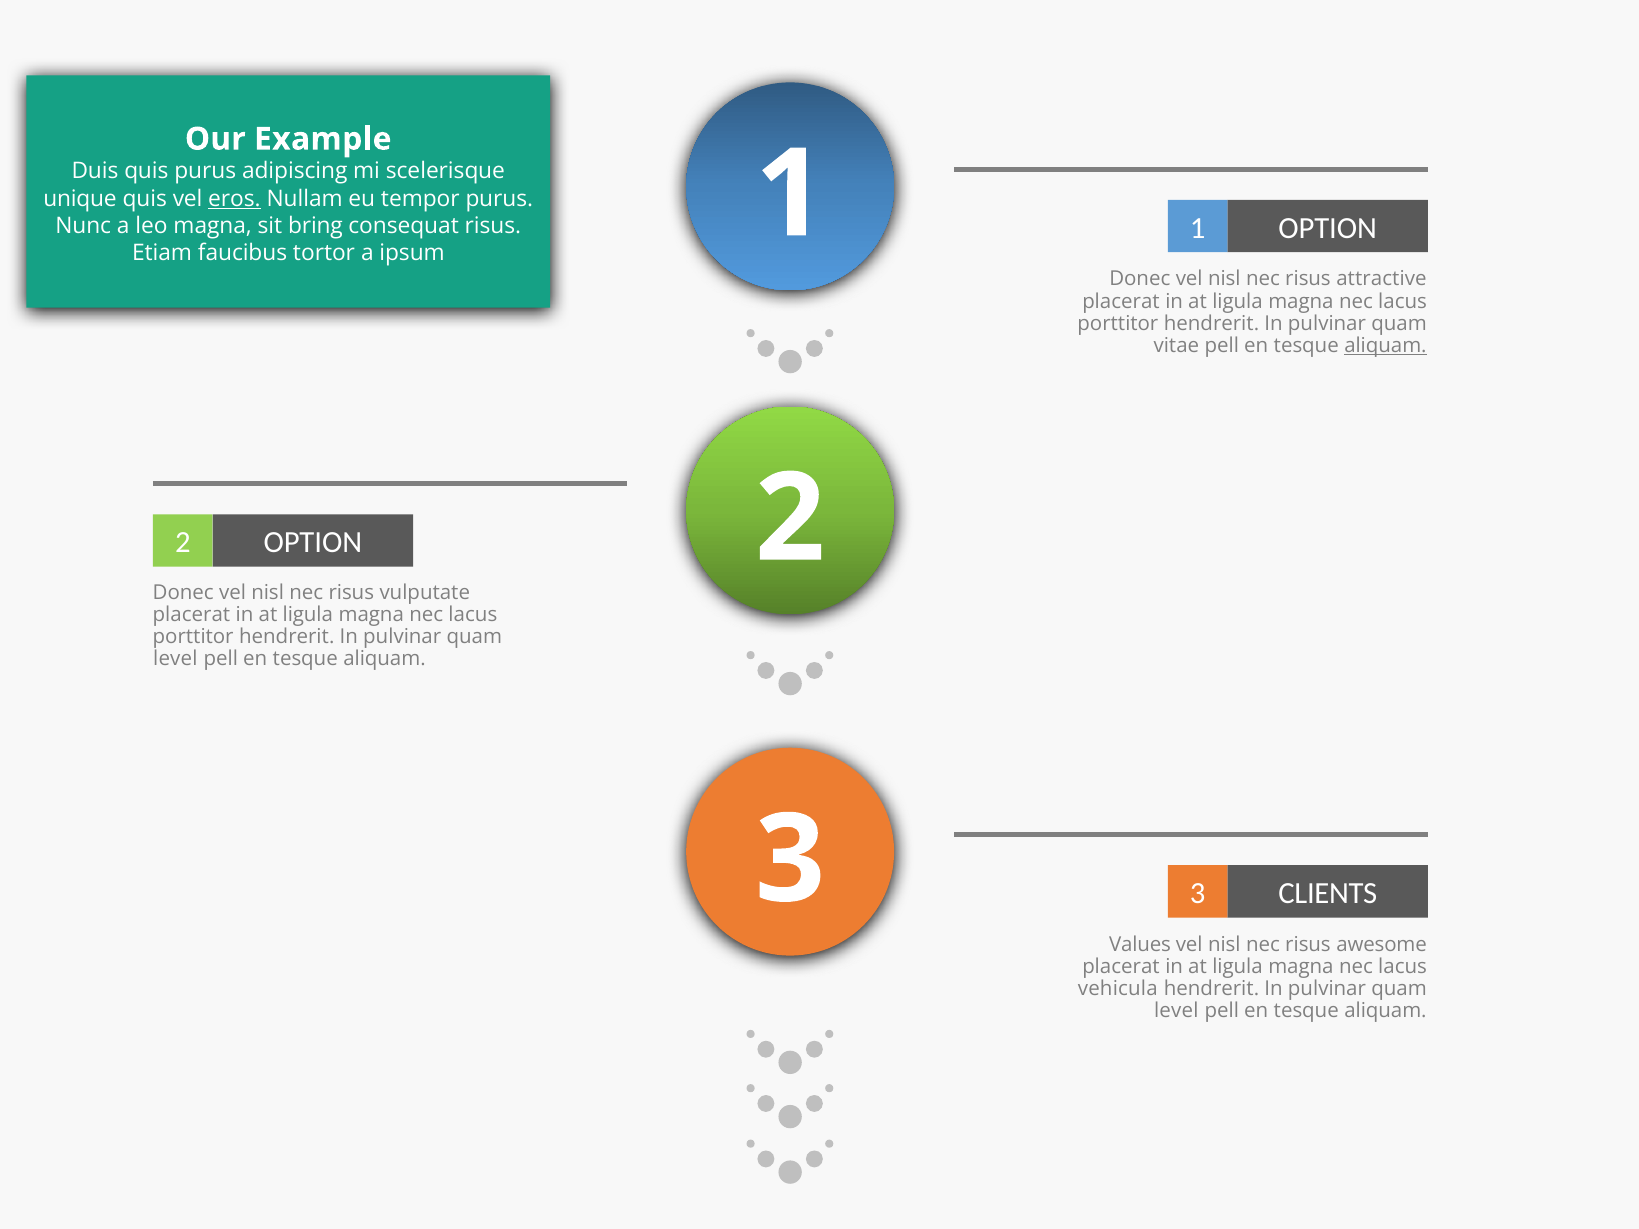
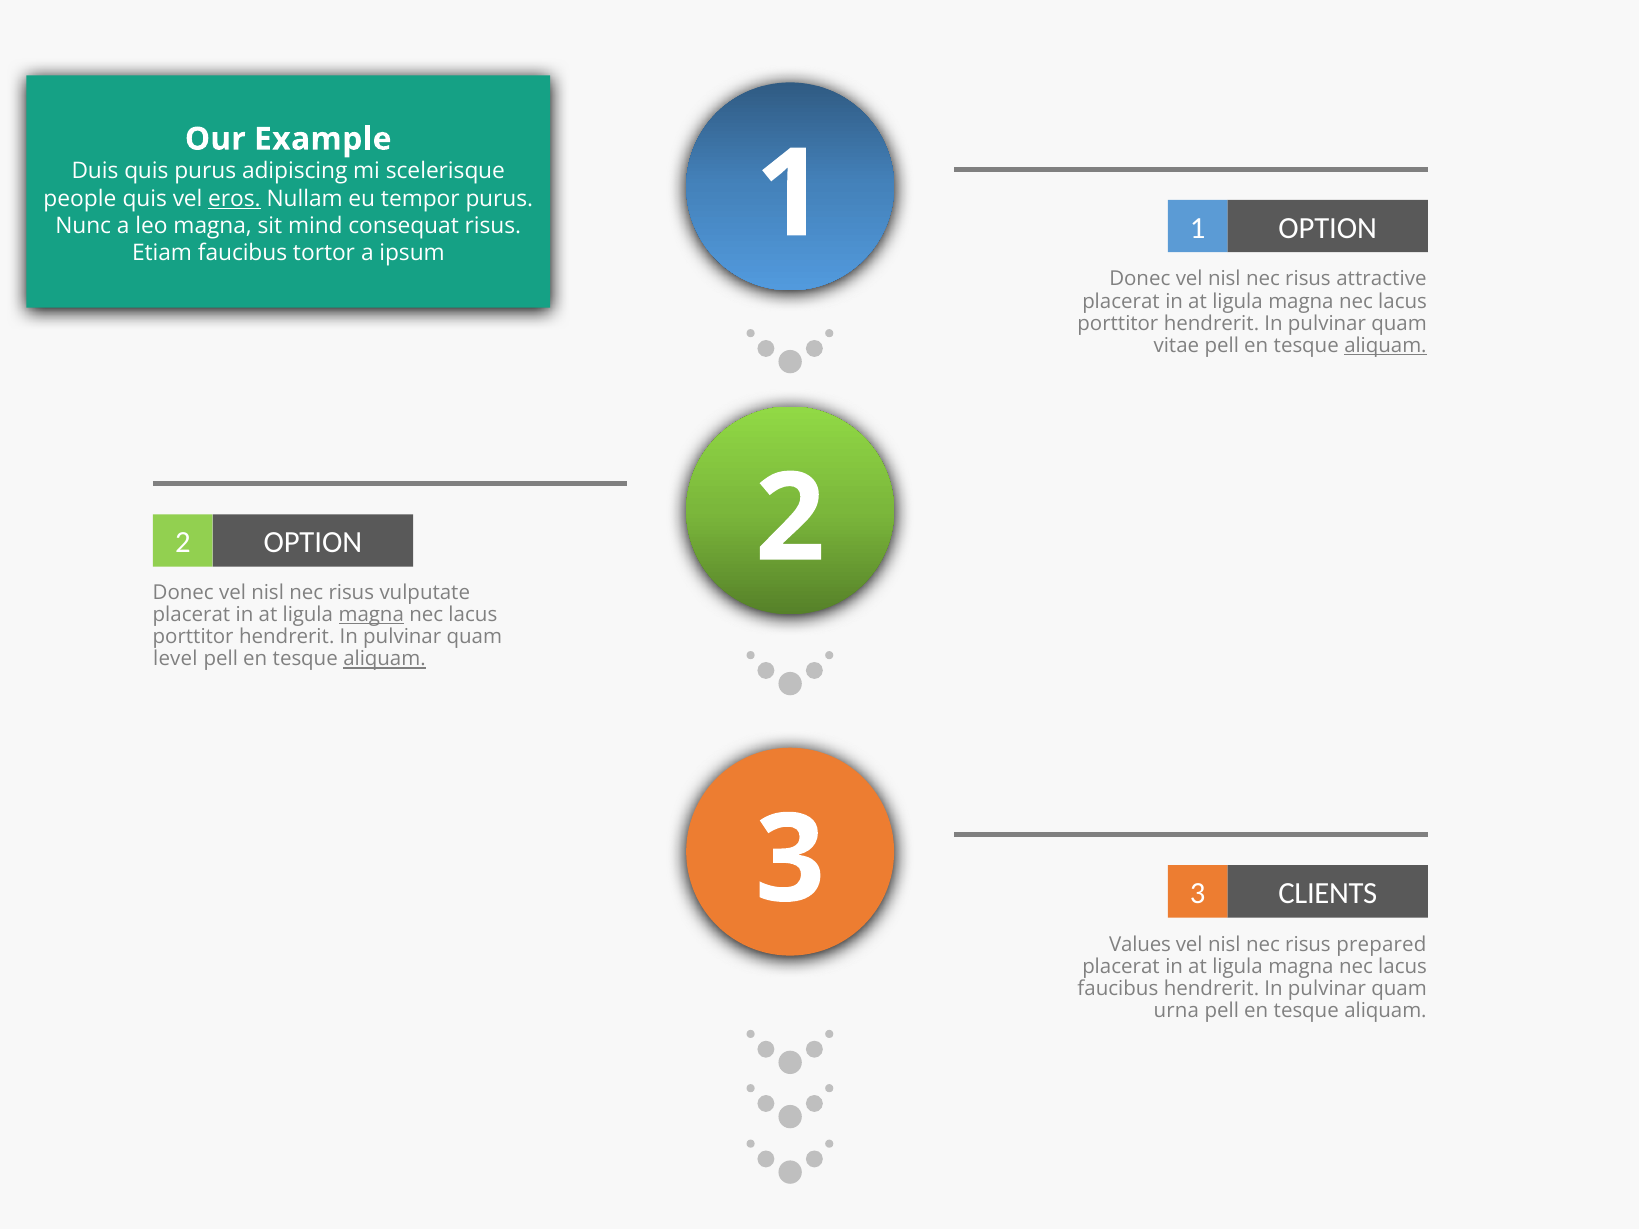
unique: unique -> people (80, 199)
bring: bring -> mind (315, 226)
magna underline: none -> present (371, 615)
aliquam underline: none -> present (384, 659)
awesome: awesome -> prepared (1381, 945)
vehicula: vehicula -> faucibus (1118, 989)
level: level -> urna (1176, 1011)
